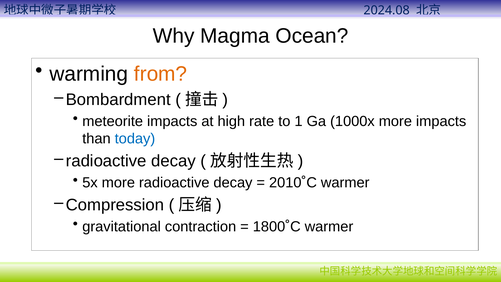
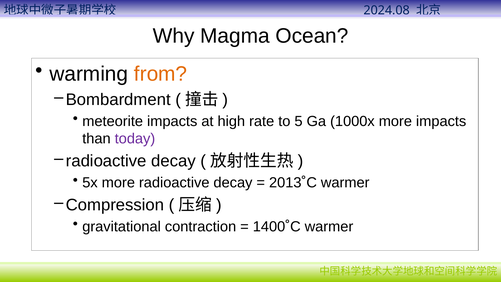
1: 1 -> 5 (299, 121)
today colour: blue -> purple (135, 139)
2010˚C: 2010˚C -> 2013˚C (293, 183)
1800˚C: 1800˚C -> 1400˚C (277, 226)
